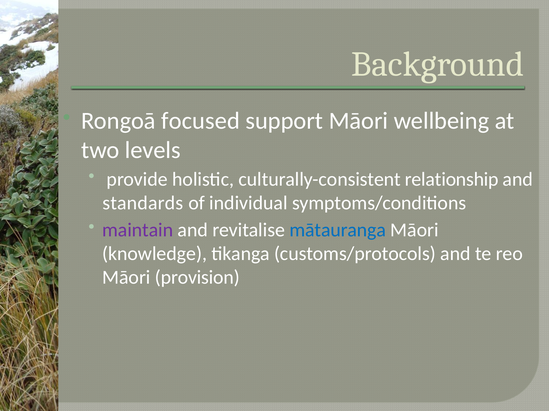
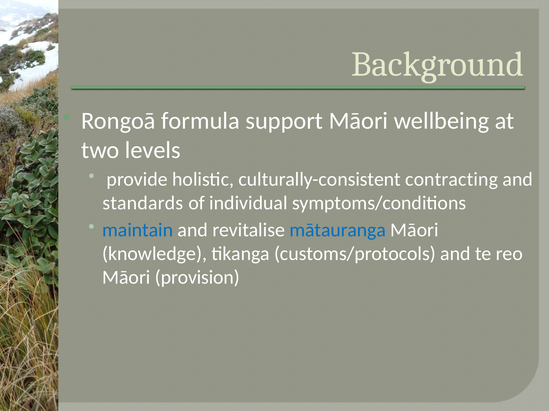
focused: focused -> formula (201, 121)
relationship: relationship -> contracting (452, 180)
maintain colour: purple -> blue (138, 230)
